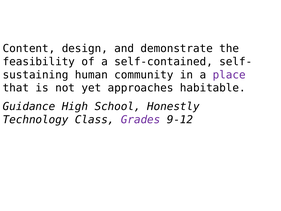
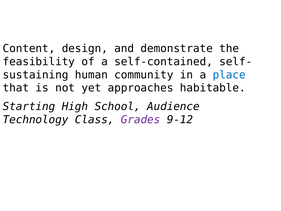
place colour: purple -> blue (229, 75)
Guidance: Guidance -> Starting (29, 106)
Honestly: Honestly -> Audience (173, 106)
